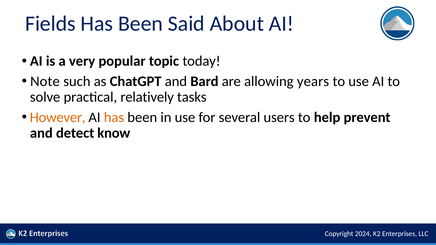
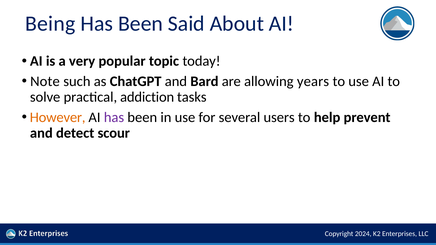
Fields: Fields -> Being (50, 24)
relatively: relatively -> addiction (147, 97)
has colour: orange -> purple (114, 117)
know: know -> scour (114, 133)
